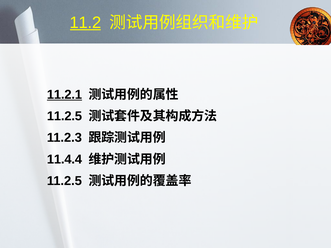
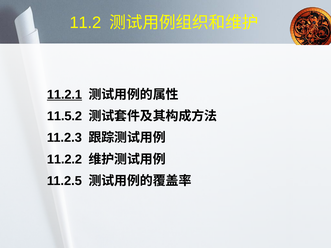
11.2 underline: present -> none (85, 23)
11.2.5: 11.2.5 -> 11.5.2 (64, 116)
11.4.4: 11.4.4 -> 11.2.2 (64, 160)
